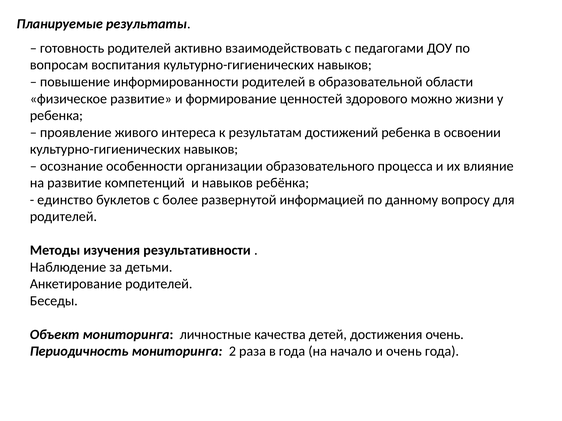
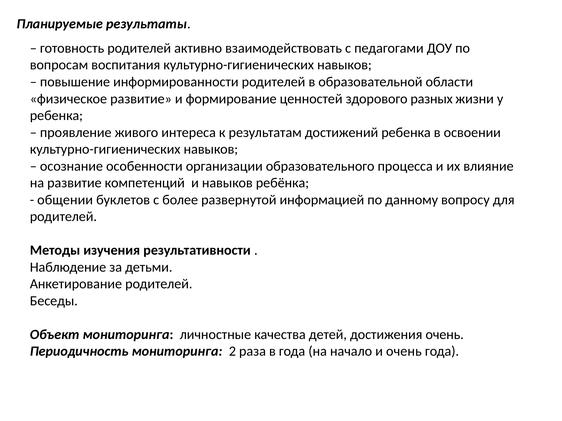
можно: можно -> разных (432, 99)
единство: единство -> общении (65, 200)
